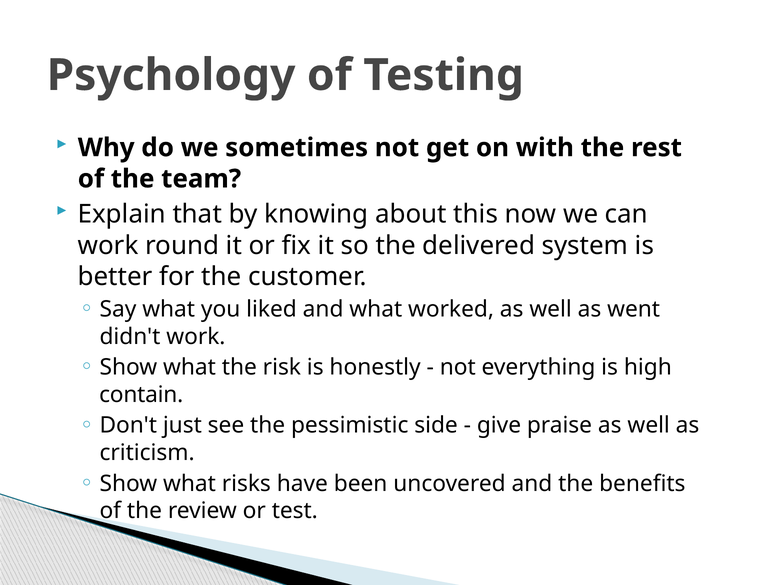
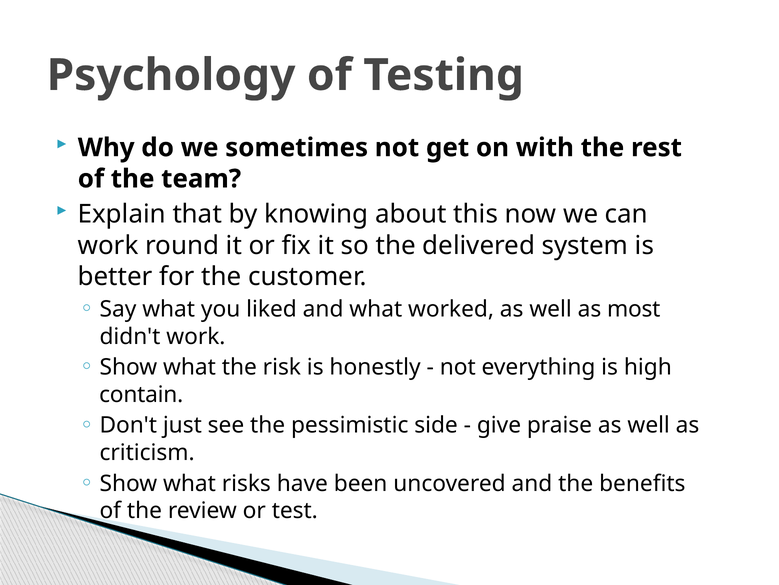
went: went -> most (634, 309)
